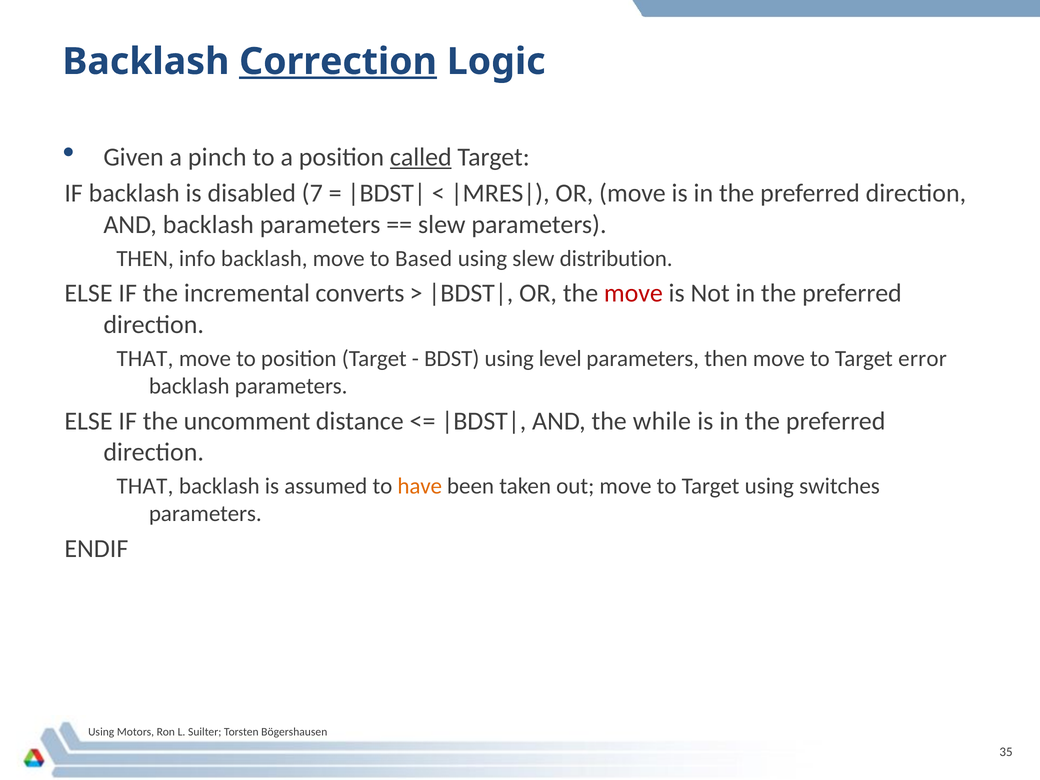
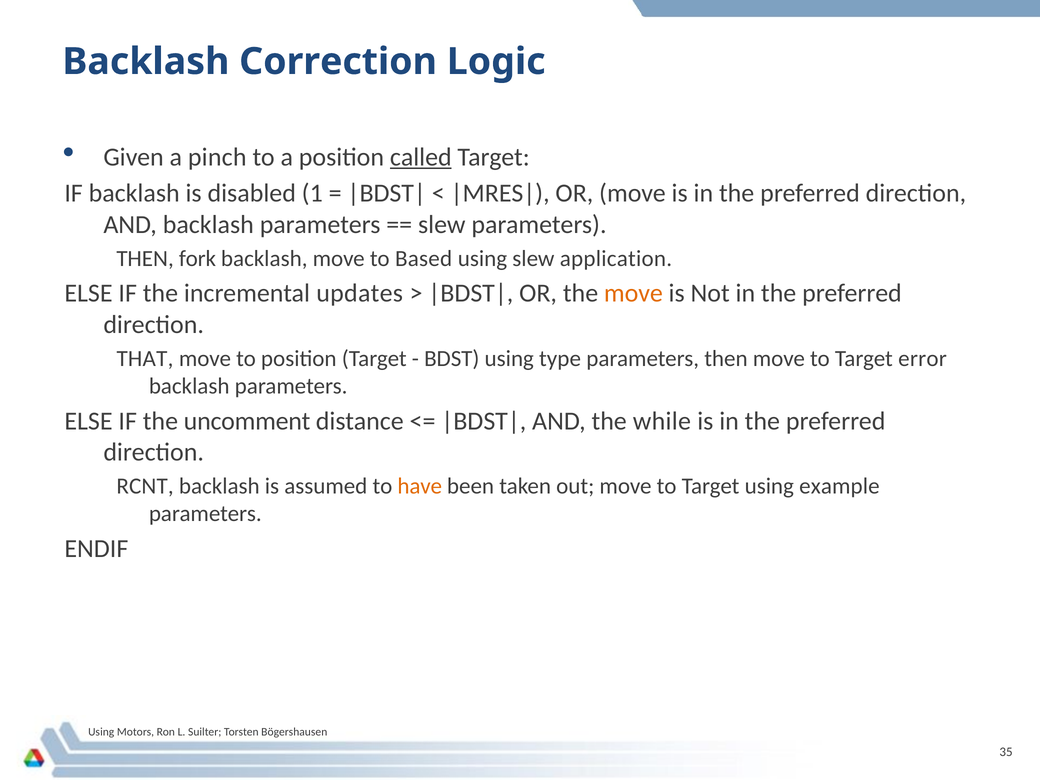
Correction underline: present -> none (338, 62)
7: 7 -> 1 (312, 193)
info: info -> fork (197, 258)
distribution: distribution -> application (616, 258)
converts: converts -> updates (360, 293)
move colour: red -> orange (633, 293)
level: level -> type (560, 358)
THAT: THAT -> RCNT (145, 486)
switches: switches -> example (839, 486)
